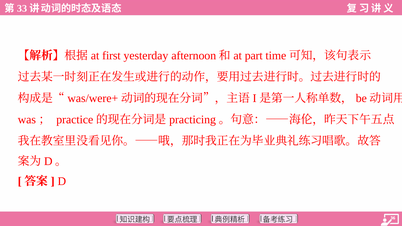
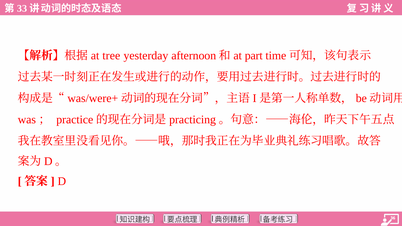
first: first -> tree (111, 56)
